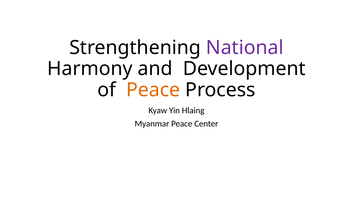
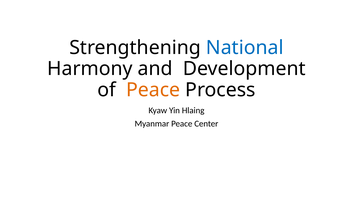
National colour: purple -> blue (245, 48)
